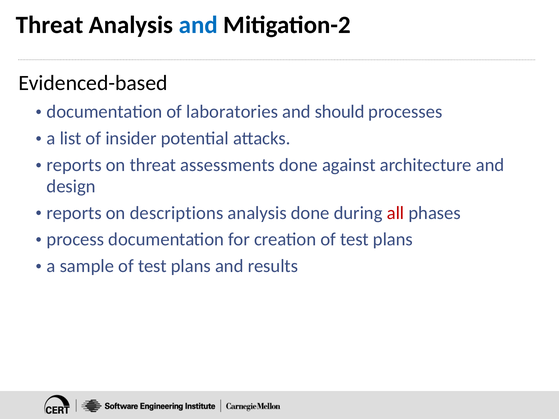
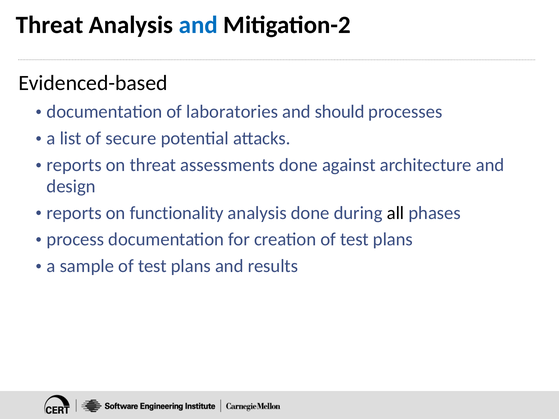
insider: insider -> secure (131, 138)
descriptions: descriptions -> functionality (177, 213)
all colour: red -> black (396, 213)
